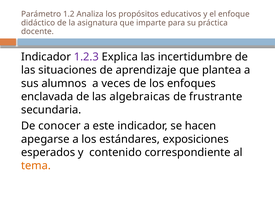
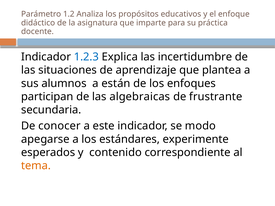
1.2.3 colour: purple -> blue (86, 57)
veces: veces -> están (116, 83)
enclavada: enclavada -> participan (47, 97)
hacen: hacen -> modo (200, 126)
exposiciones: exposiciones -> experimente (196, 139)
